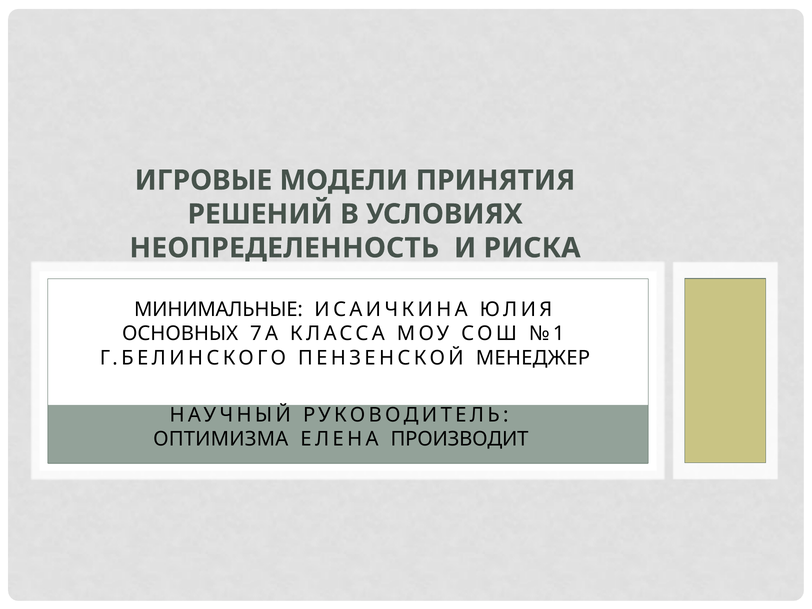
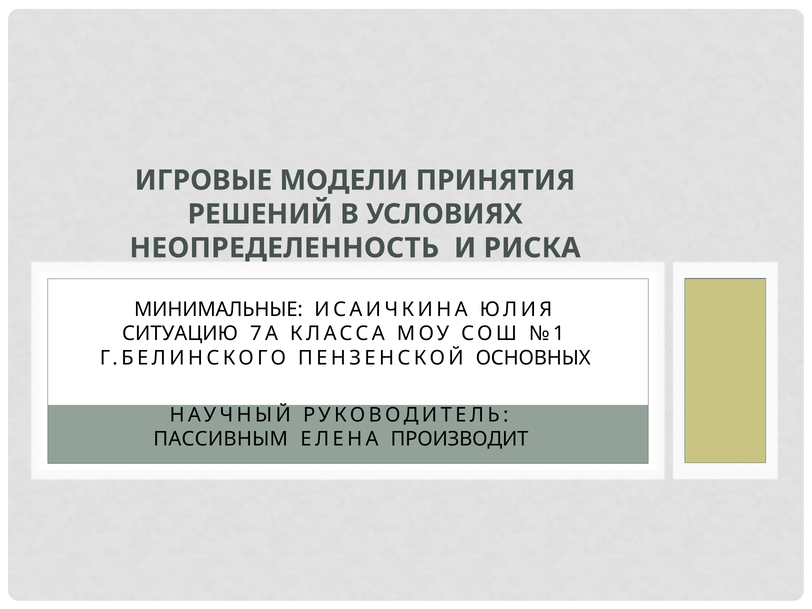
ОСНОВНЫХ: ОСНОВНЫХ -> СИТУАЦИЮ (180, 334)
МЕНЕДЖЕР: МЕНЕДЖЕР -> ОСНОВНЫХ (533, 358)
ОПТИМИЗМА: ОПТИМИЗМА -> ПАССИВНЫМ (221, 439)
